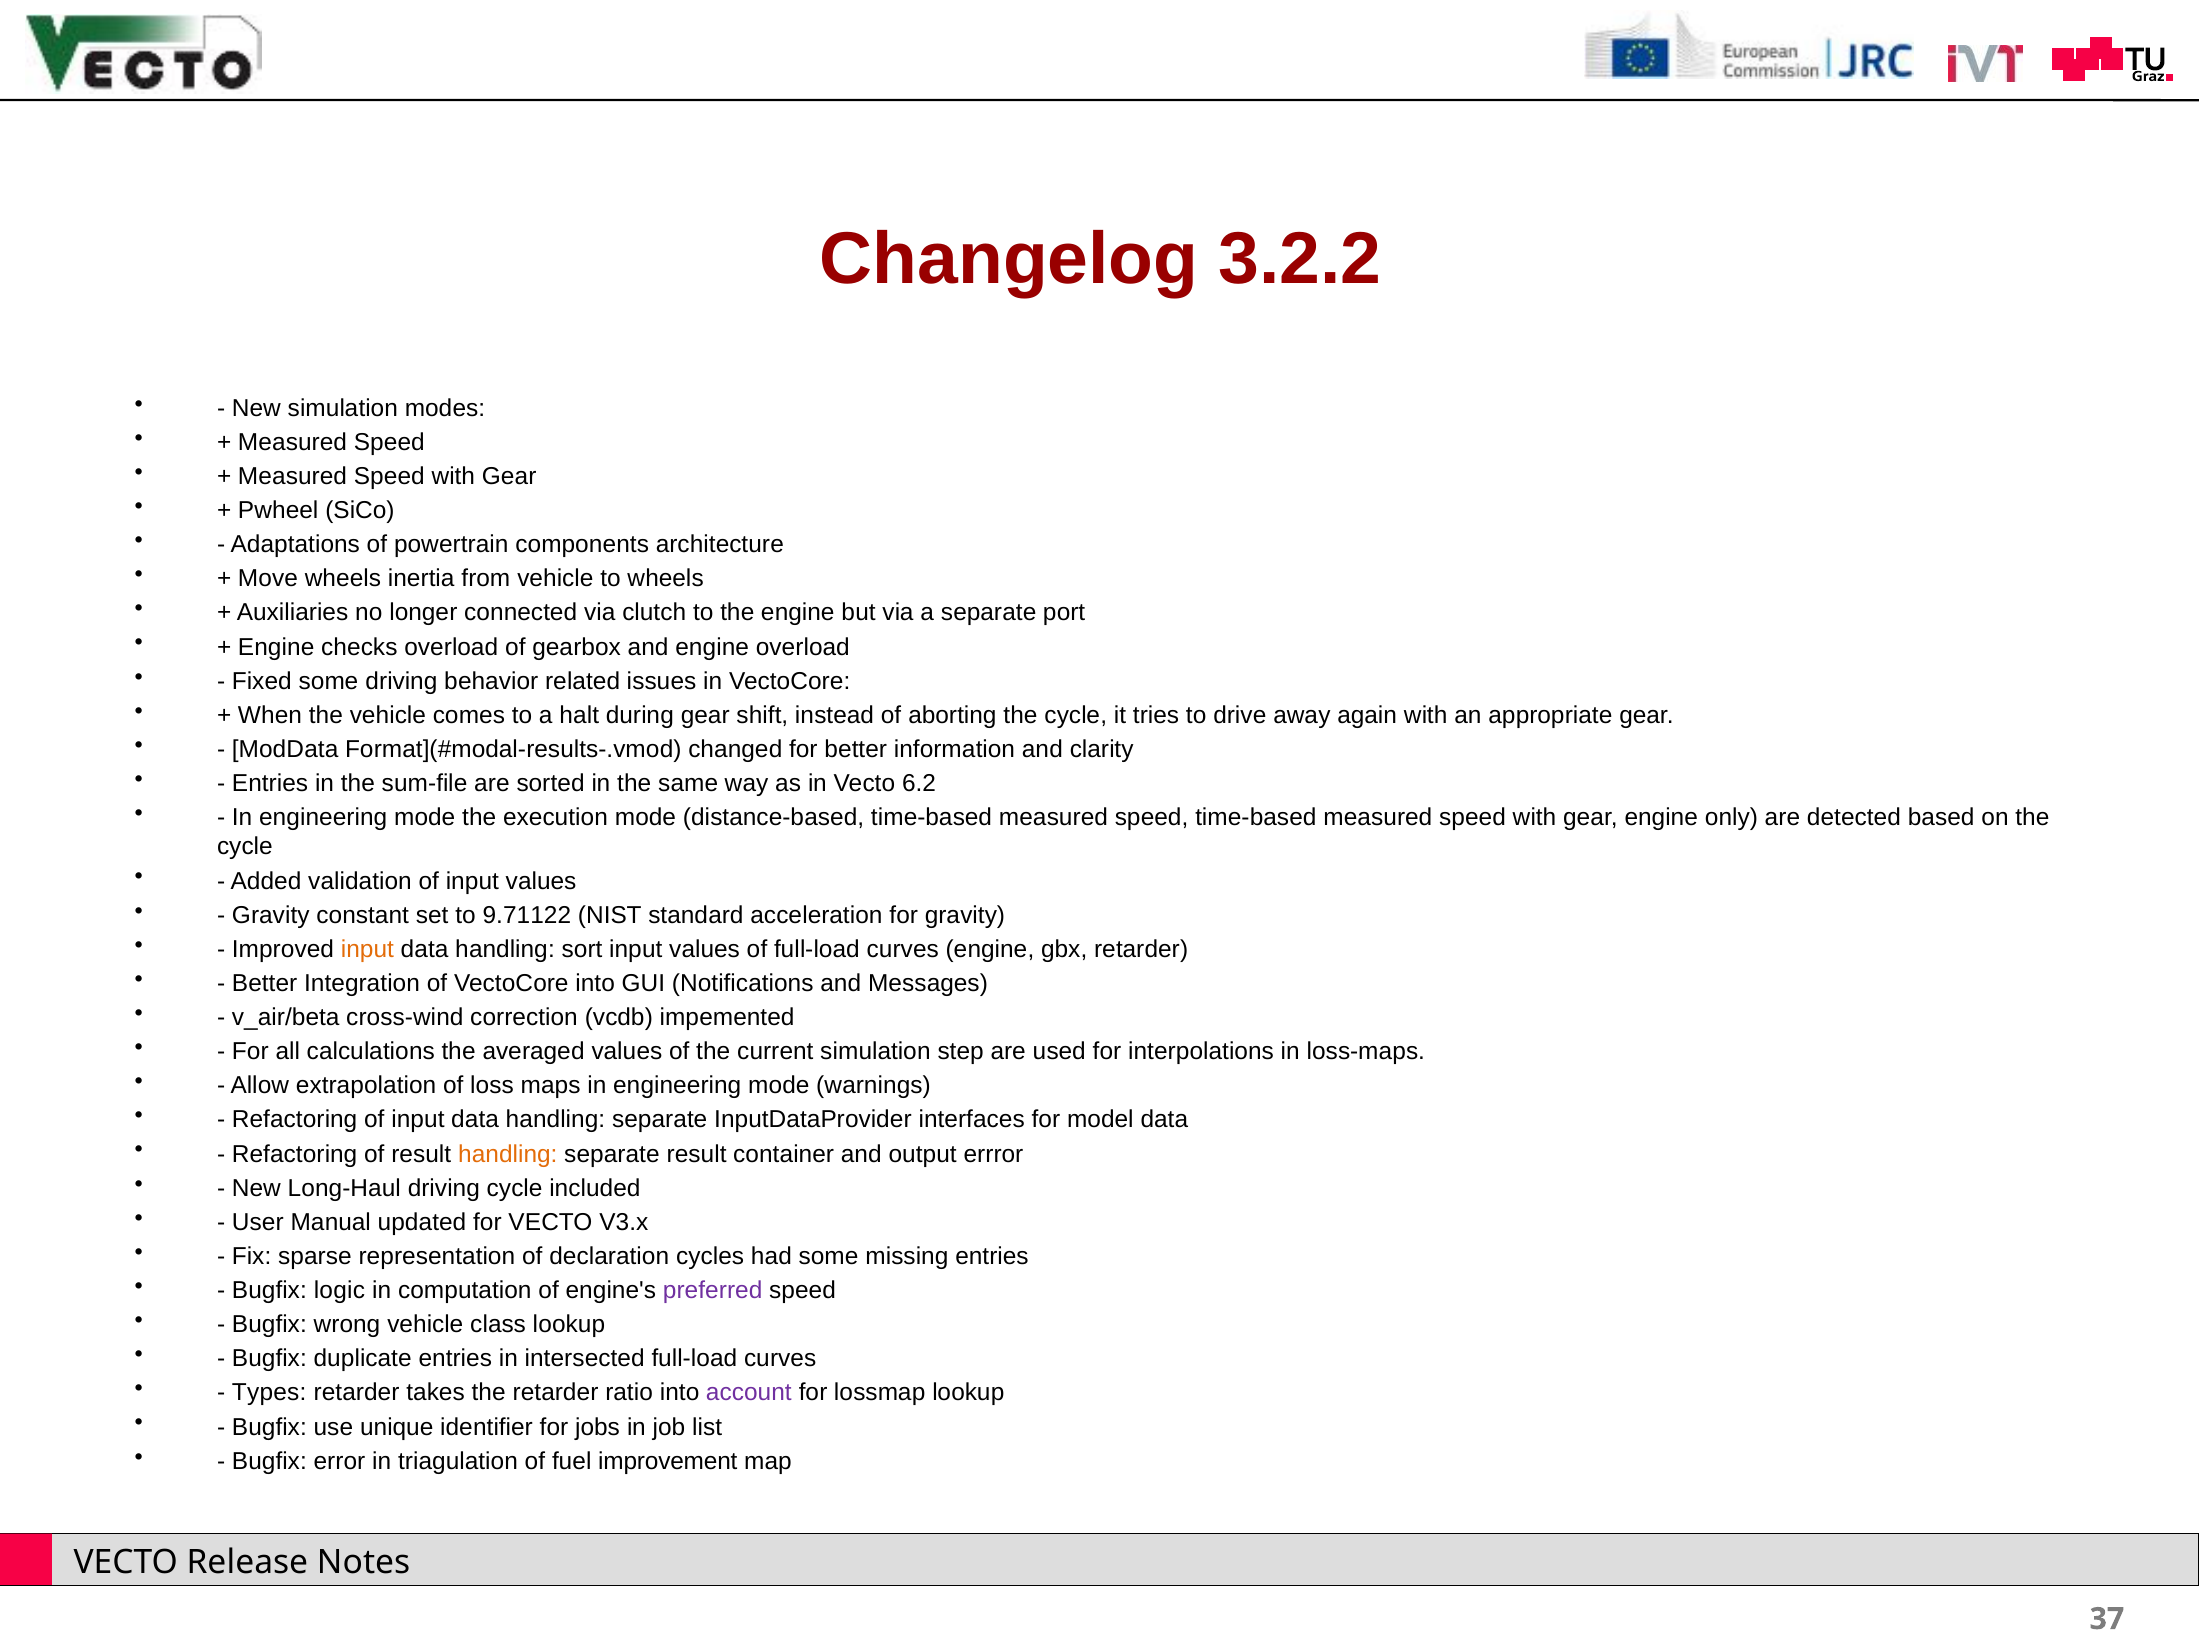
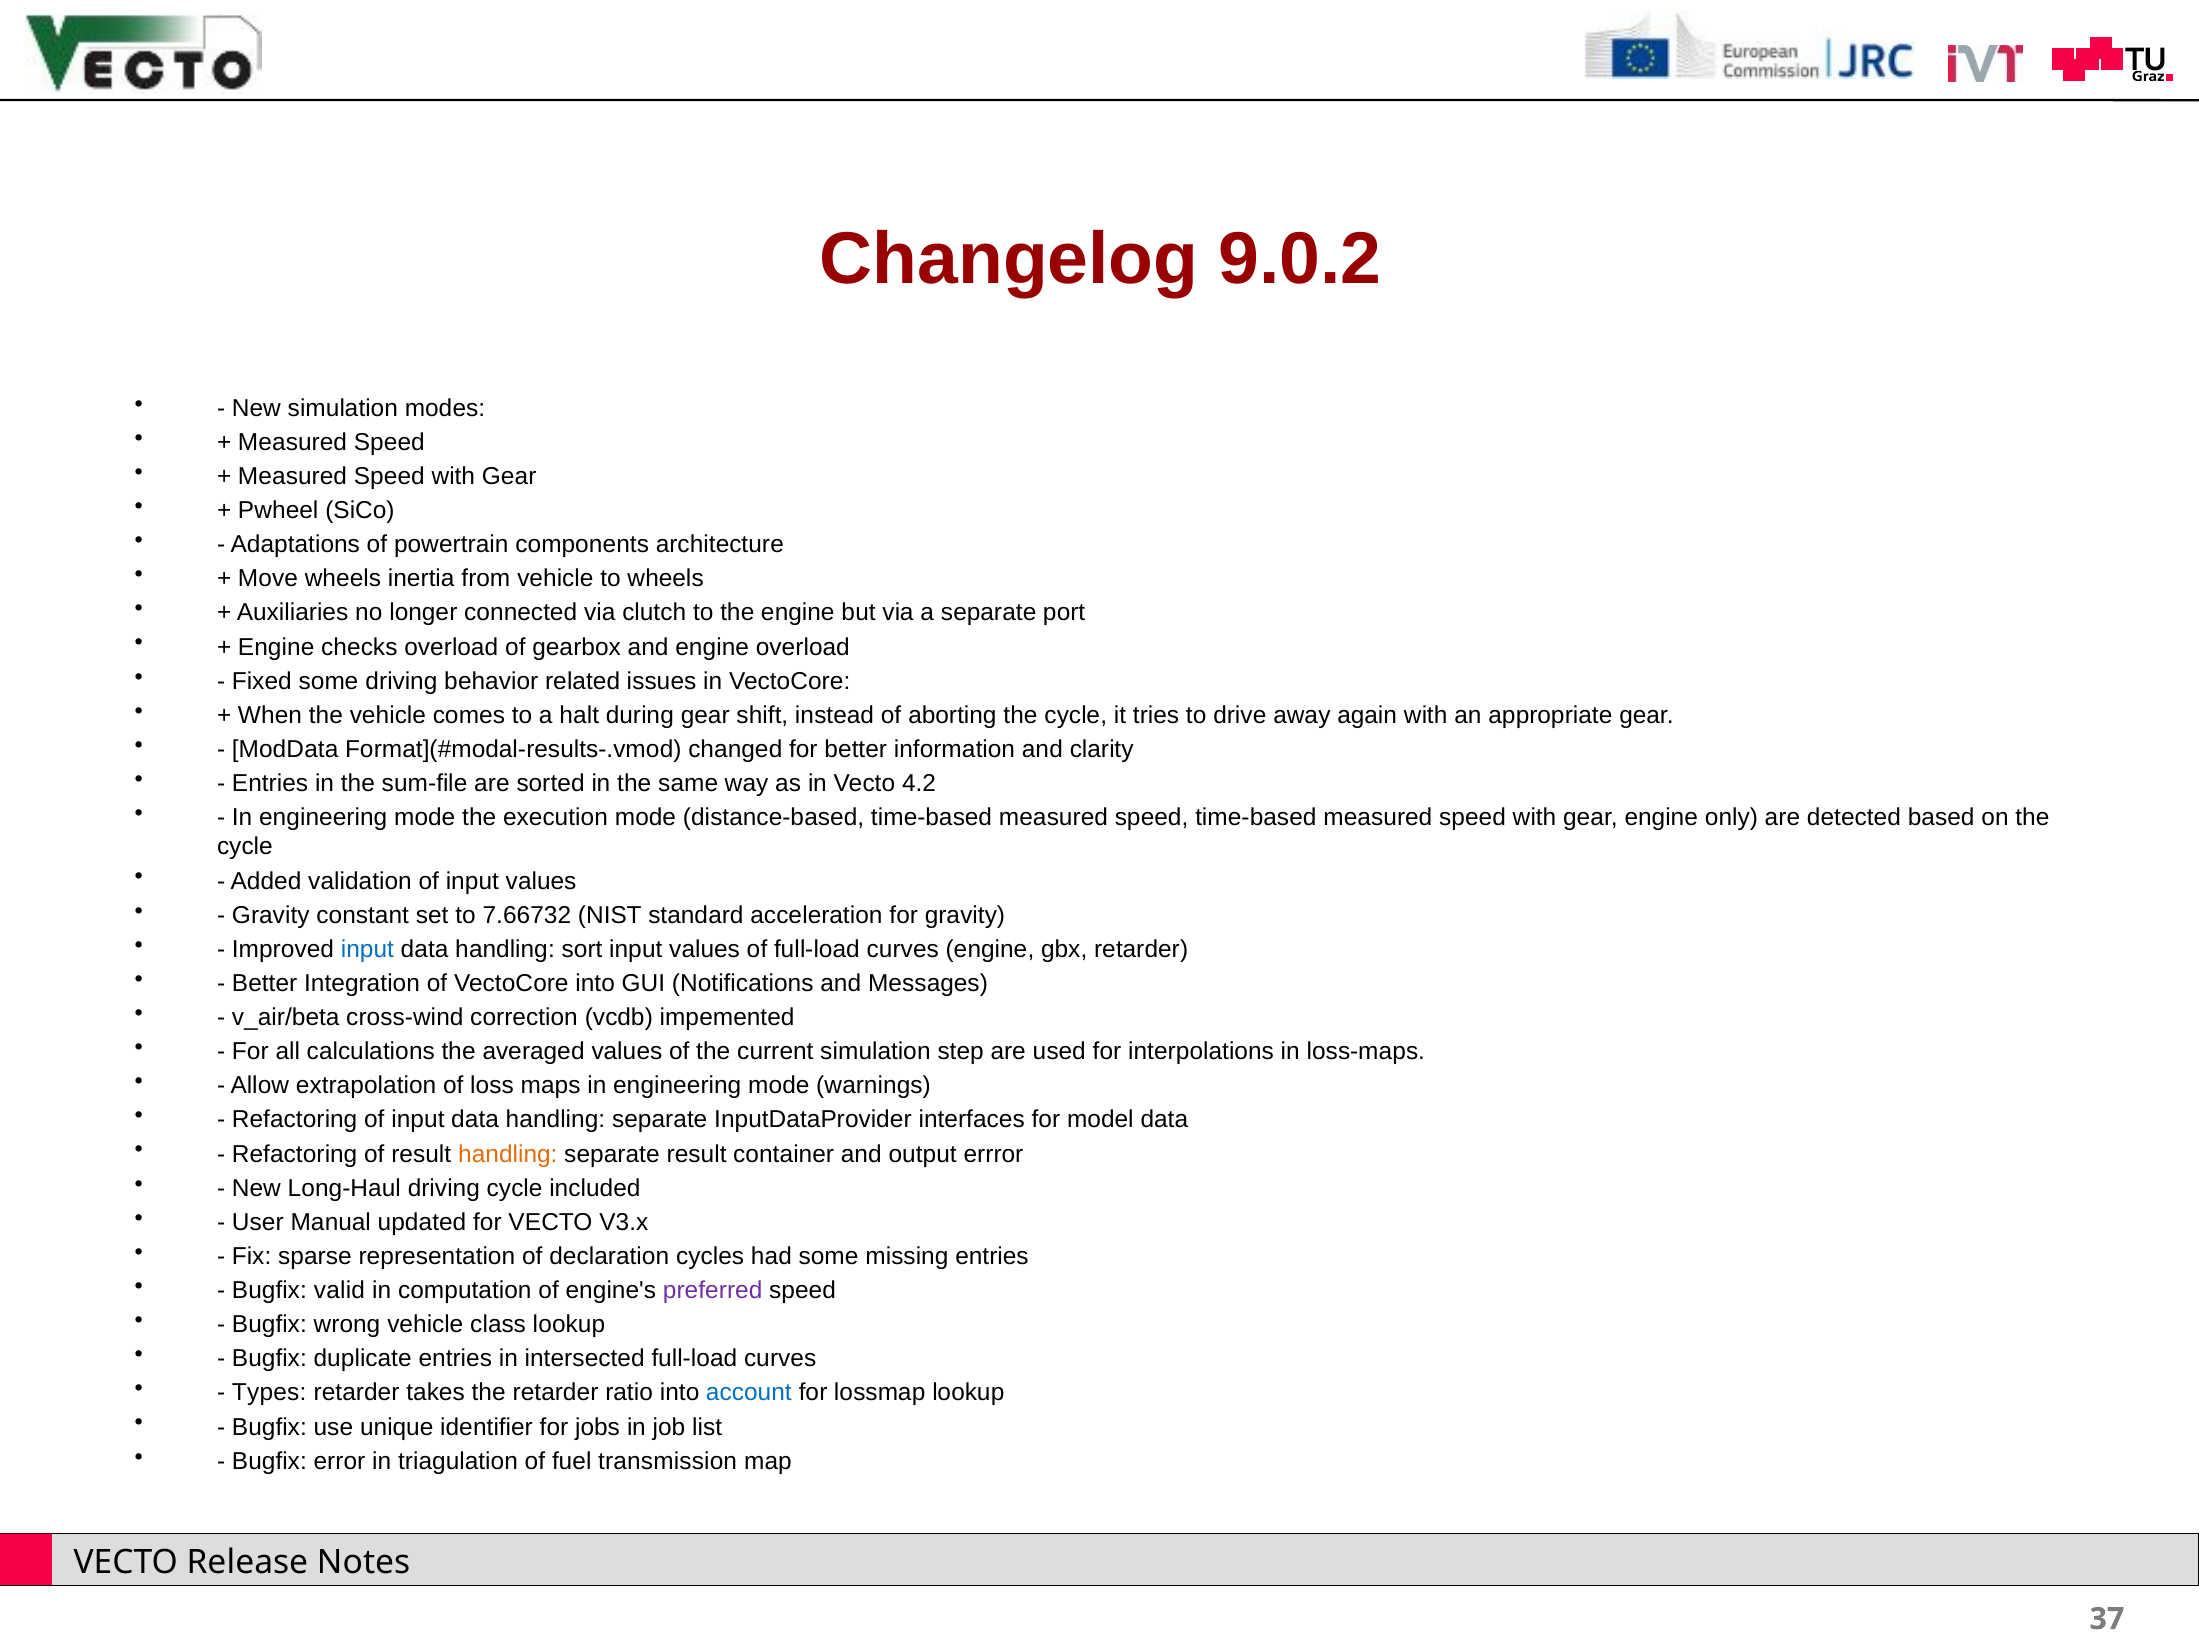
3.2.2: 3.2.2 -> 9.0.2 (1300, 259)
6.2: 6.2 -> 4.2 (919, 783)
9.71122: 9.71122 -> 7.66732 (527, 915)
input colour: orange -> blue (367, 949)
logic: logic -> valid (339, 1290)
account colour: purple -> blue (749, 1392)
improvement: improvement -> transmission (668, 1461)
